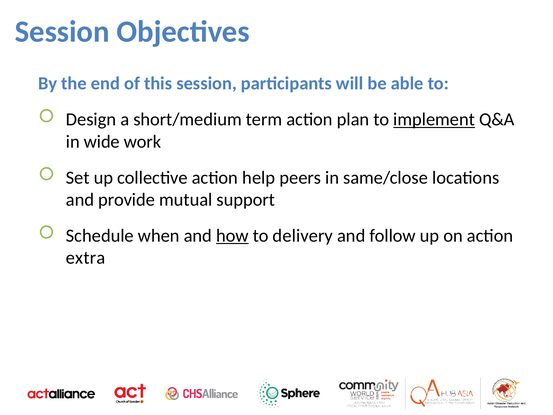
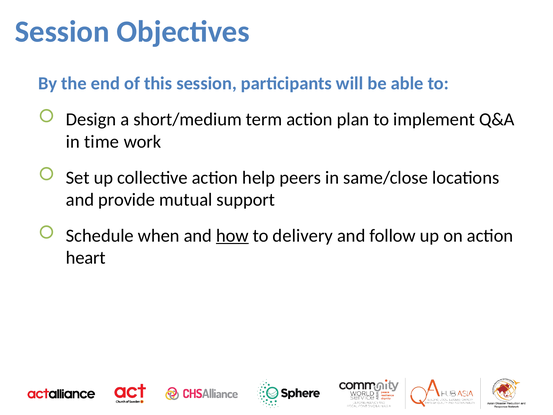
implement underline: present -> none (434, 119)
wide: wide -> time (102, 142)
extra: extra -> heart (86, 258)
